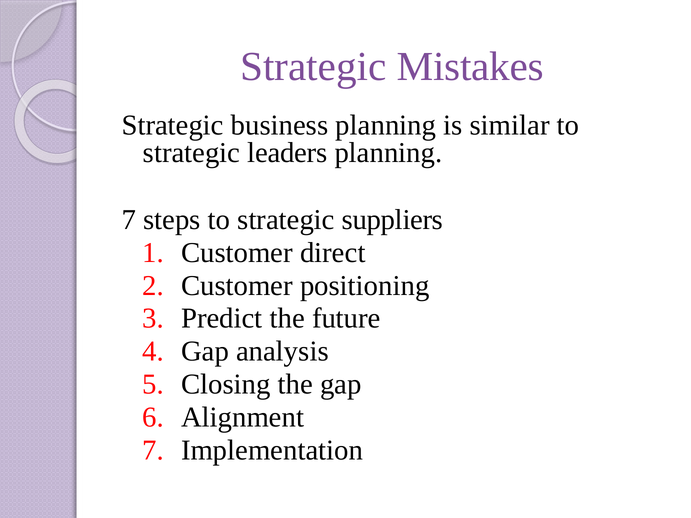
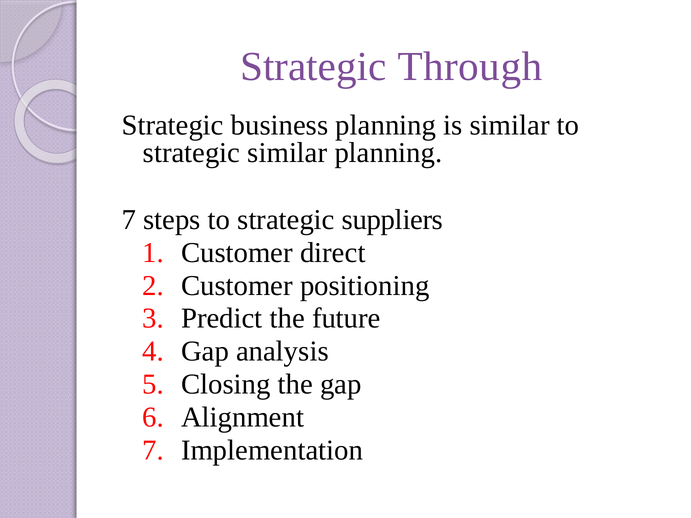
Mistakes: Mistakes -> Through (470, 67)
strategic leaders: leaders -> similar (287, 153)
